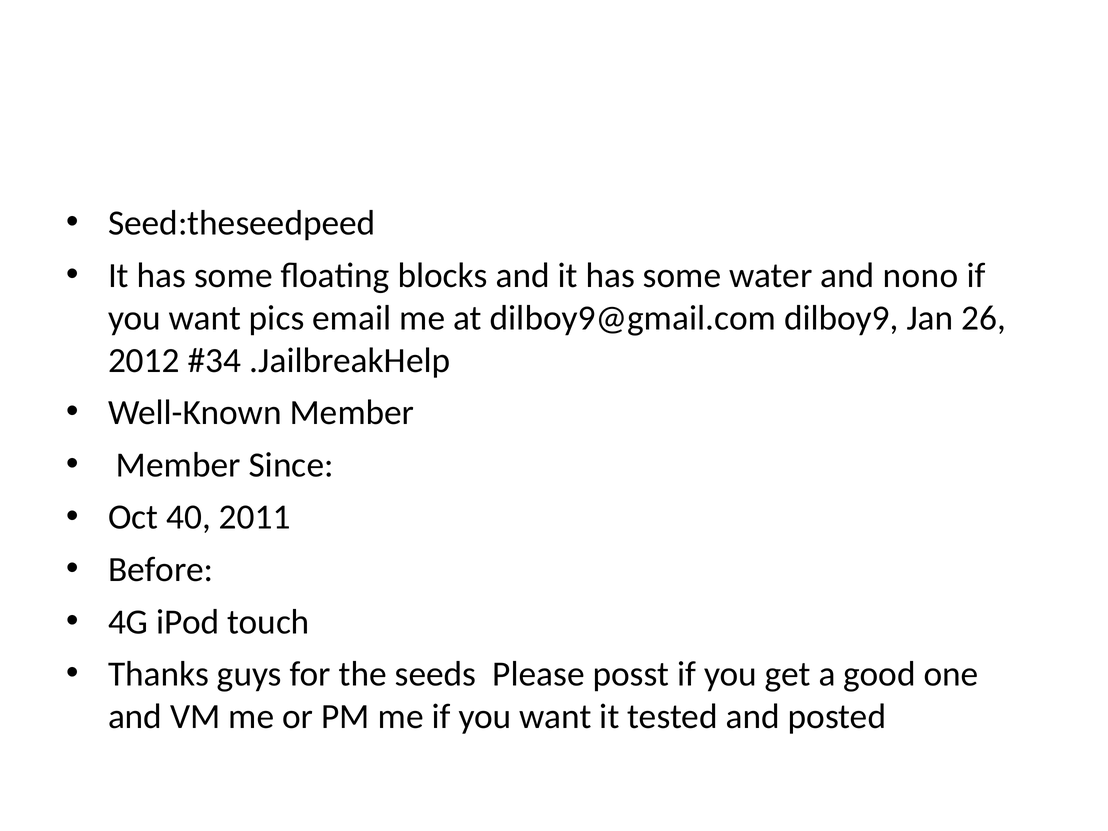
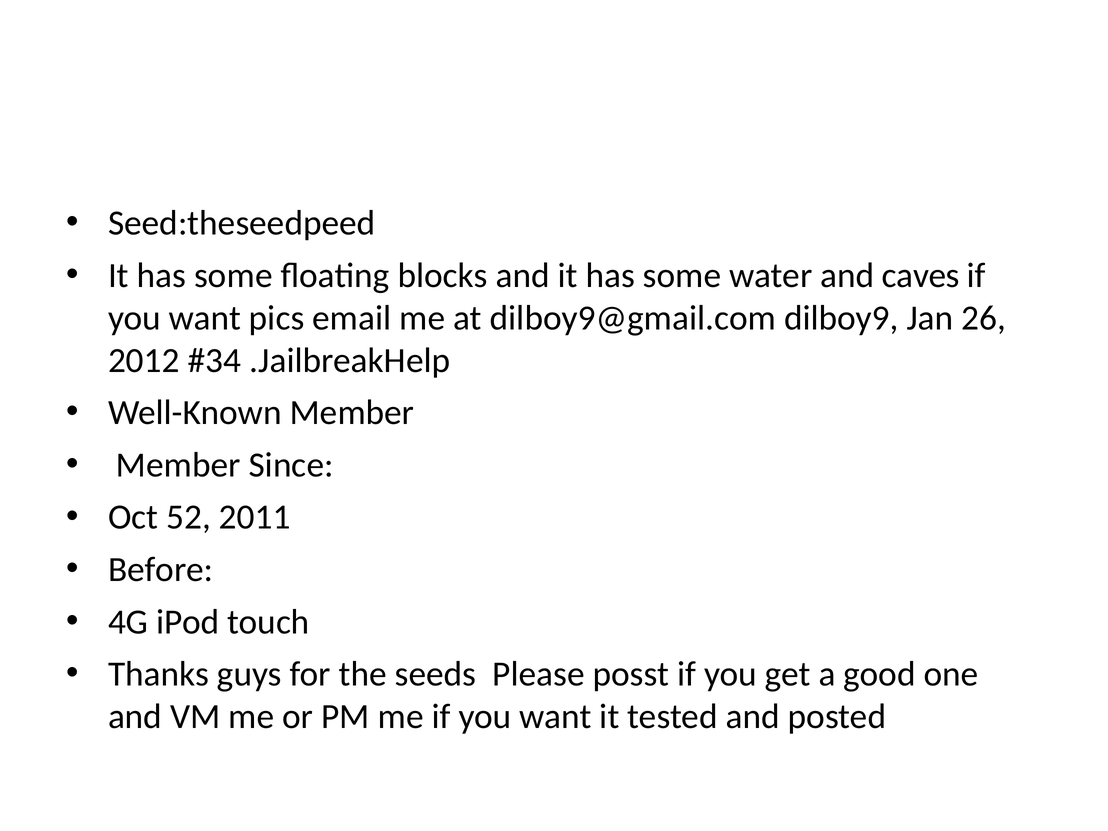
nono: nono -> caves (921, 275)
40: 40 -> 52 (189, 517)
